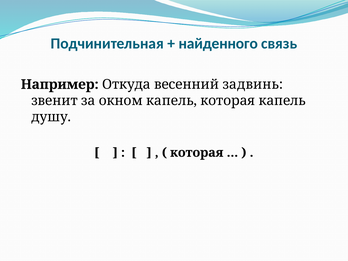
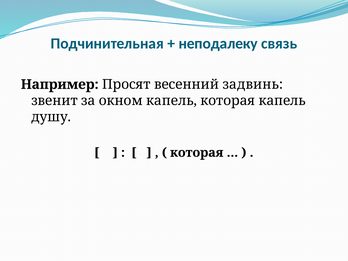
найденного: найденного -> неподалеку (218, 44)
Откуда: Откуда -> Просят (126, 84)
